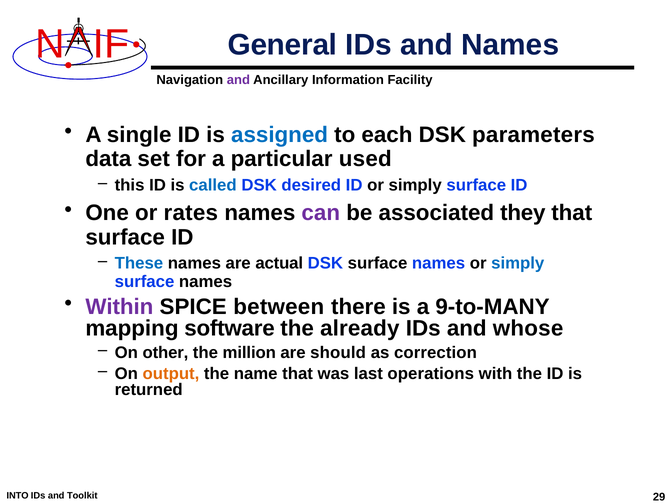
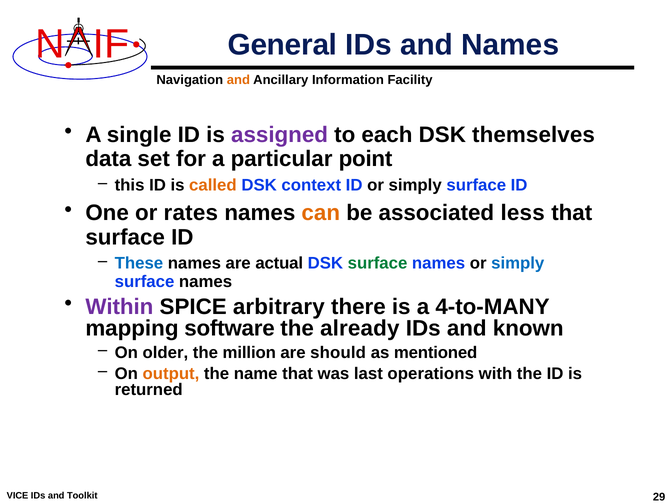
and colour: purple -> orange (238, 80)
assigned colour: blue -> purple (280, 135)
parameters: parameters -> themselves (533, 135)
used: used -> point (366, 159)
called colour: blue -> orange (213, 185)
desired: desired -> context (311, 185)
can colour: purple -> orange (321, 213)
they: they -> less (523, 213)
surface colour: black -> green (378, 263)
between: between -> arbitrary (279, 307)
9-to-MANY: 9-to-MANY -> 4-to-MANY (493, 307)
whose: whose -> known (528, 329)
other: other -> older (165, 353)
correction: correction -> mentioned (436, 353)
INTO: INTO -> VICE (18, 496)
